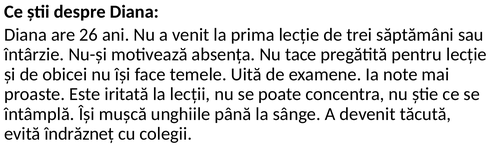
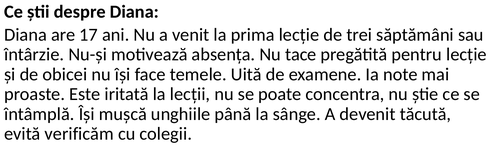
26: 26 -> 17 (89, 35)
îndrăzneț: îndrăzneț -> verificăm (79, 134)
